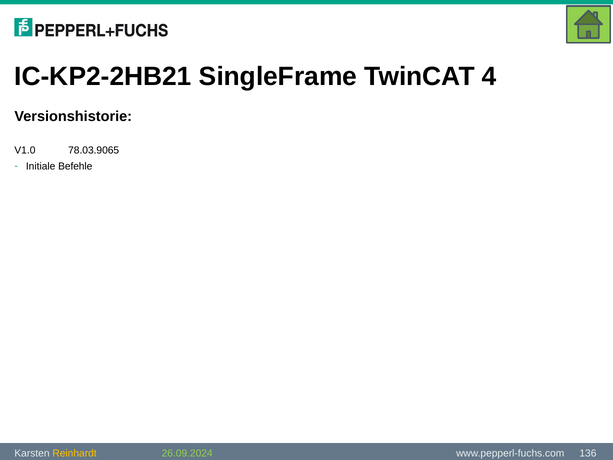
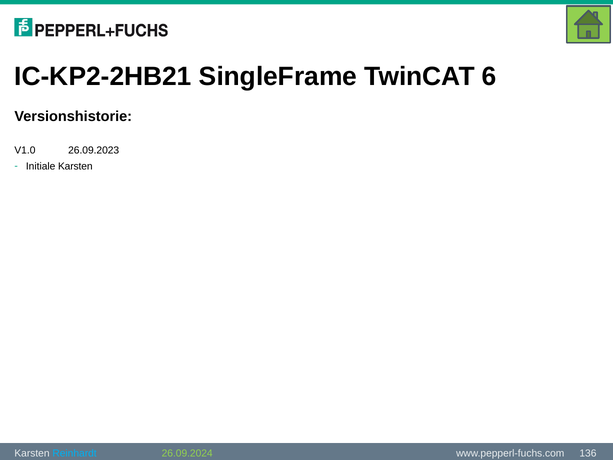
4: 4 -> 6 (489, 76)
78.03.9065: 78.03.9065 -> 26.09.2023 (94, 150)
Initiale Befehle: Befehle -> Karsten (75, 166)
Reinhardt colour: yellow -> light blue (75, 453)
